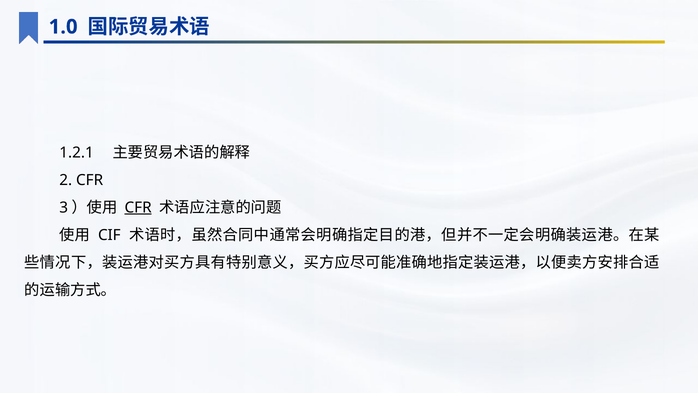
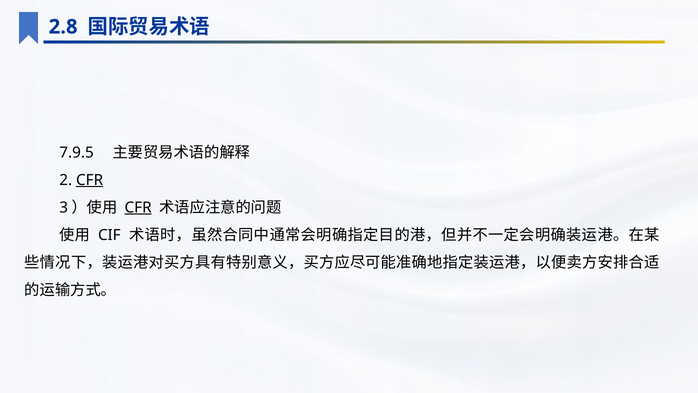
1.0: 1.0 -> 2.8 (63, 27)
1.2.1: 1.2.1 -> 7.9.5 (77, 152)
CFR underline: none -> present (90, 180)
